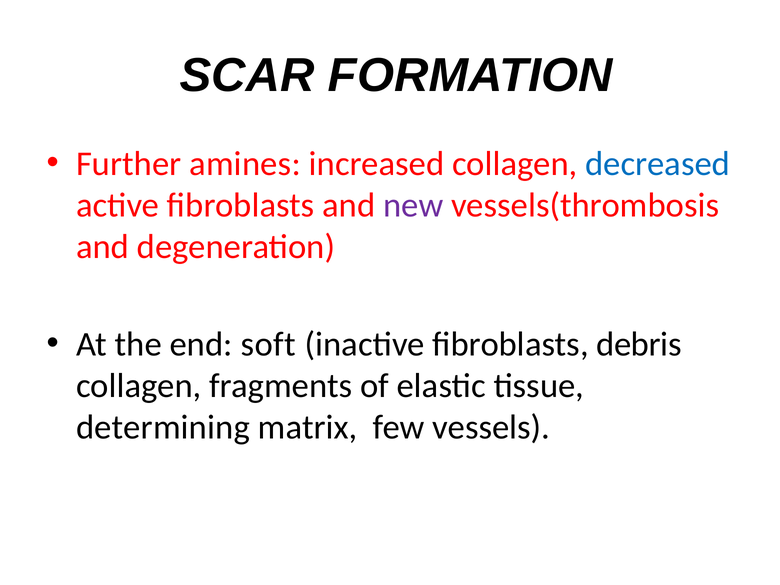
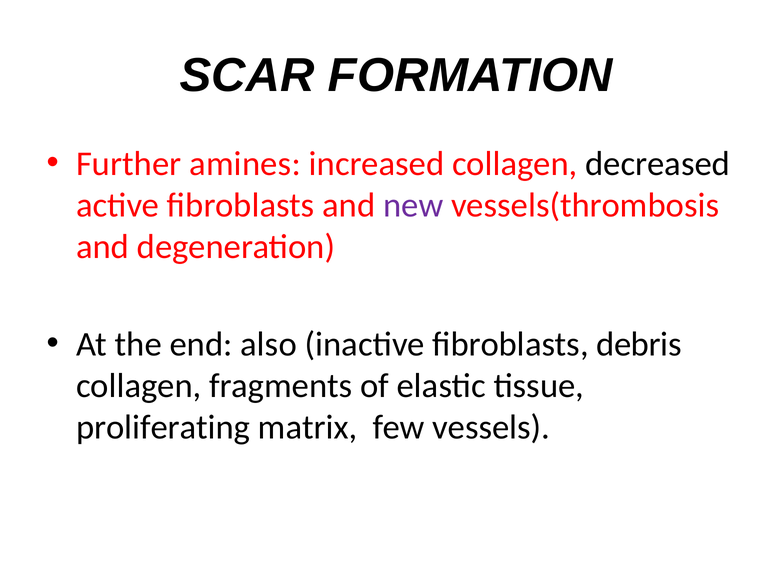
decreased colour: blue -> black (658, 164)
soft: soft -> also (269, 344)
determining: determining -> proliferating (163, 427)
